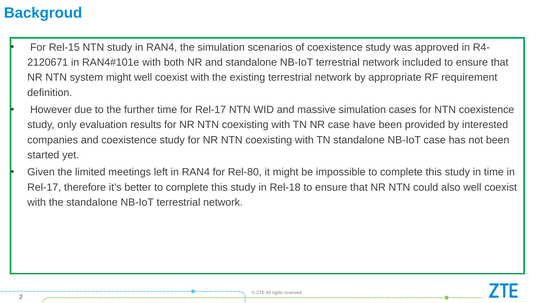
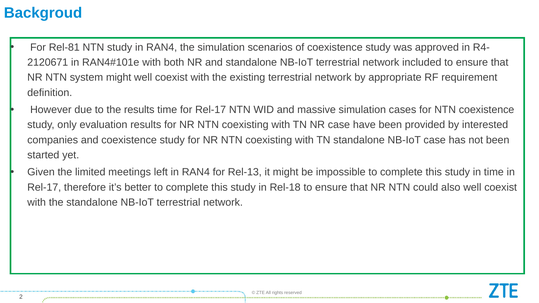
Rel-15: Rel-15 -> Rel-81 (64, 47)
the further: further -> results (139, 110)
Rel-80: Rel-80 -> Rel-13 (245, 172)
